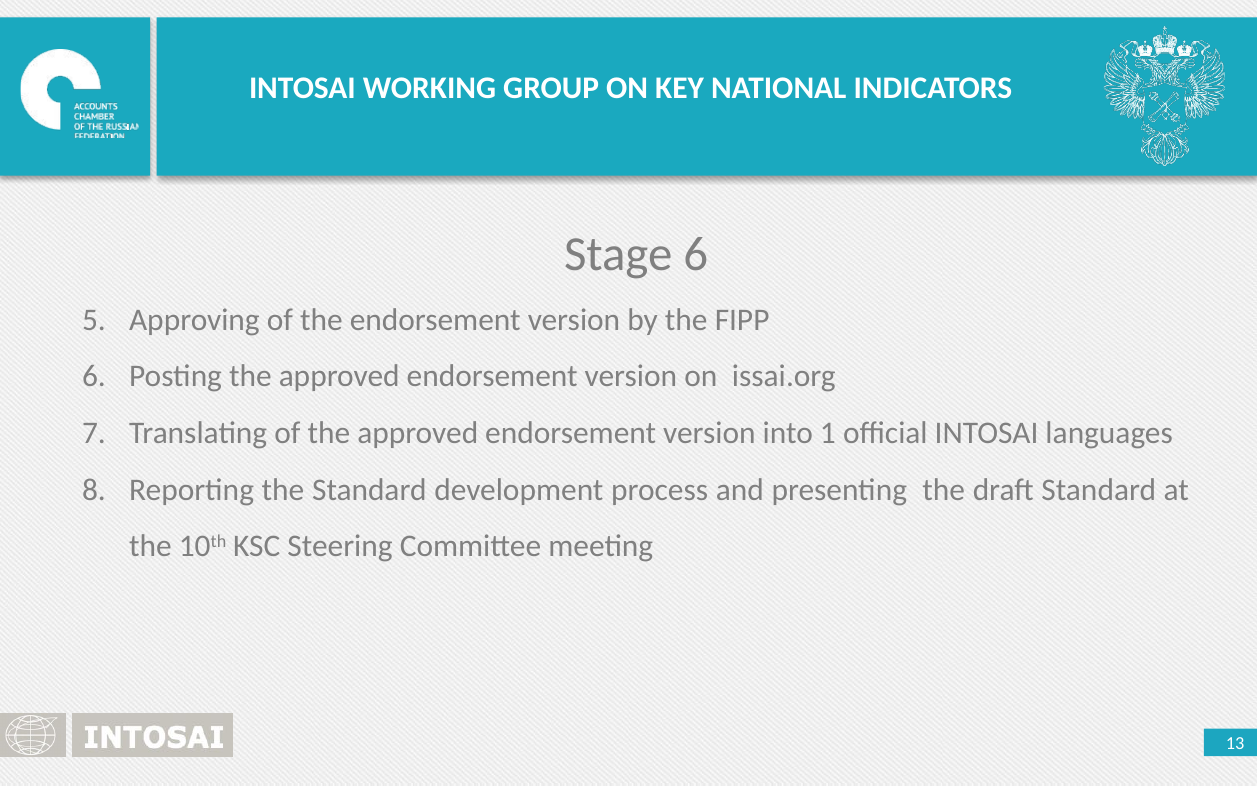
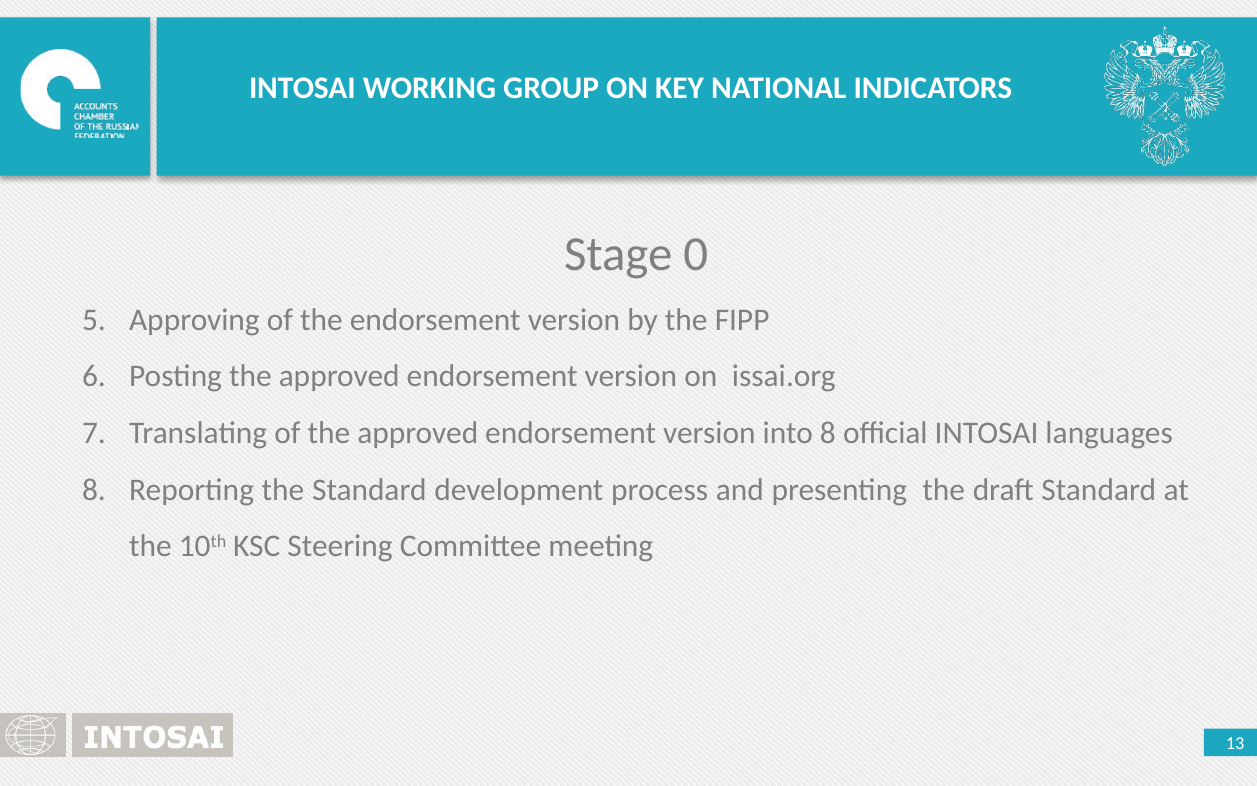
Stage 6: 6 -> 0 (696, 254)
into 1: 1 -> 8 (828, 433)
